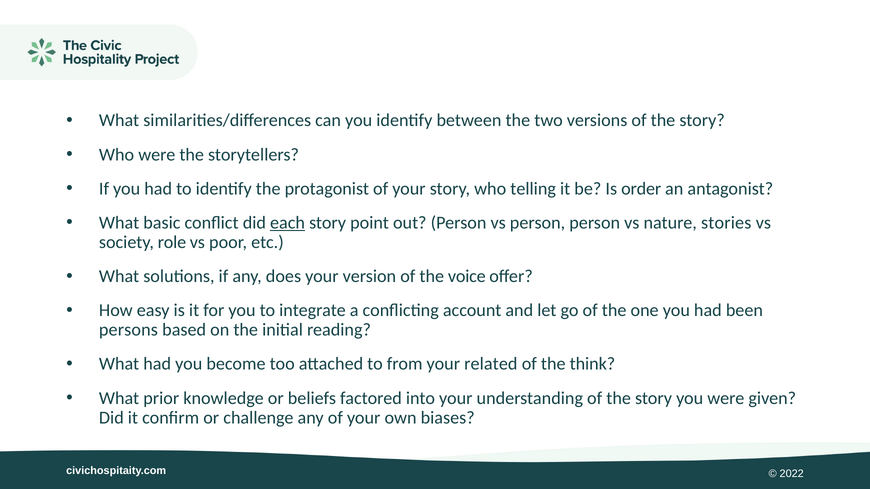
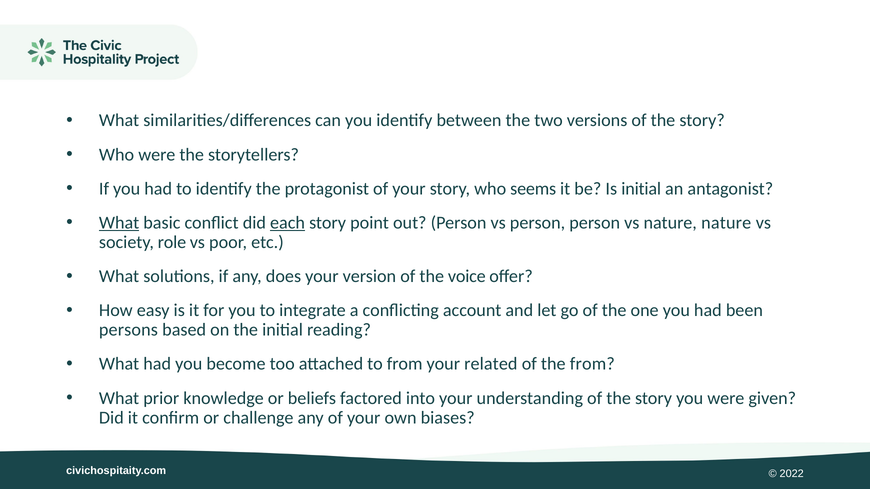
telling: telling -> seems (533, 189)
Is order: order -> initial (641, 189)
What underline: none -> present (119, 223)
nature stories: stories -> nature (726, 223)
the think: think -> from (592, 364)
